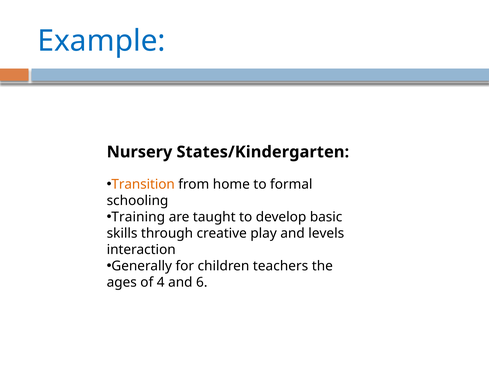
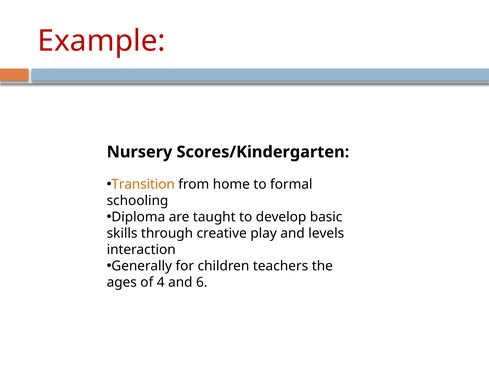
Example colour: blue -> red (102, 41)
States/Kindergarten: States/Kindergarten -> Scores/Kindergarten (263, 152)
Training: Training -> Diploma (138, 217)
